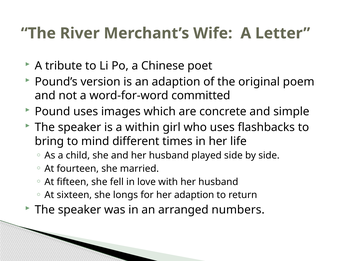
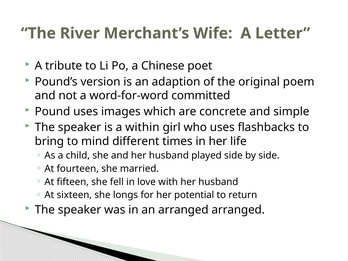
her adaption: adaption -> potential (194, 195)
arranged numbers: numbers -> arranged (238, 210)
